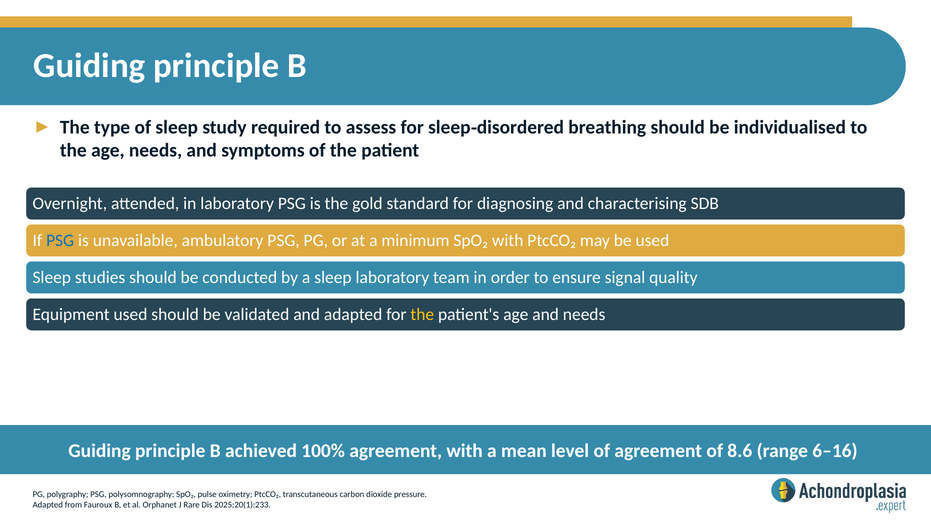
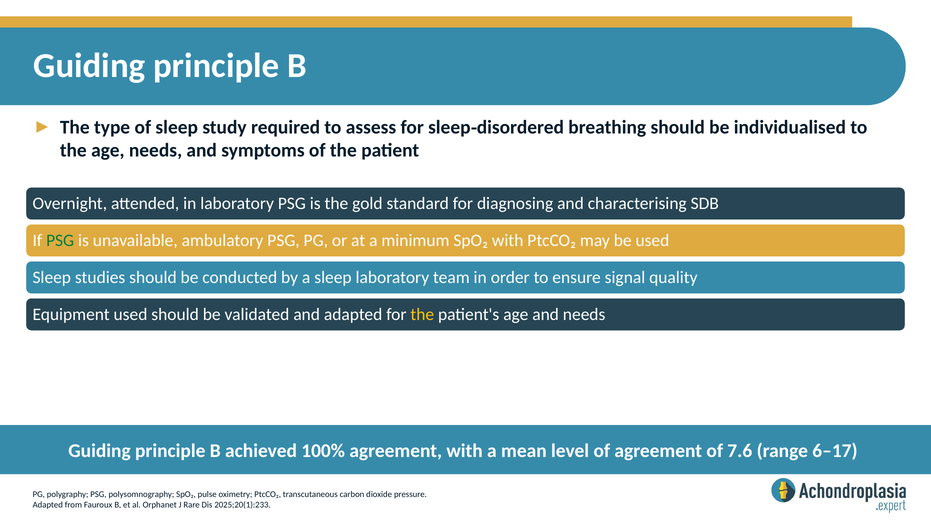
PSG colour: blue -> green (60, 240)
8.6: 8.6 -> 7.6 (740, 451)
6–16: 6–16 -> 6–17 (835, 451)
